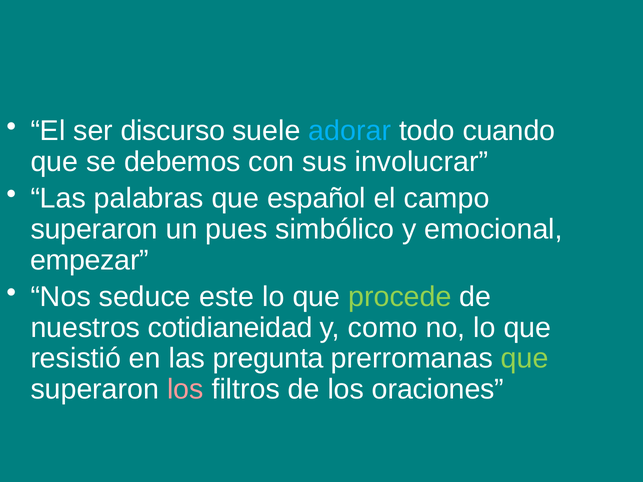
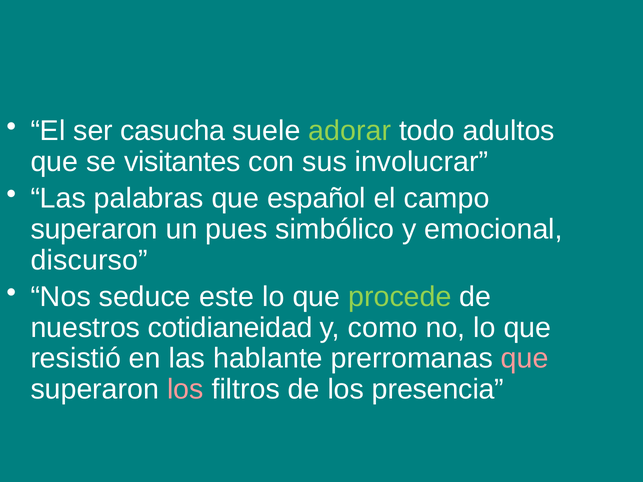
discurso: discurso -> casucha (173, 131)
adorar colour: light blue -> light green (350, 131)
cuando: cuando -> adultos (509, 131)
debemos: debemos -> visitantes (182, 162)
empezar: empezar -> discurso (89, 260)
pregunta: pregunta -> hablante (268, 359)
que colour: light green -> pink (525, 359)
oraciones: oraciones -> presencia (438, 390)
